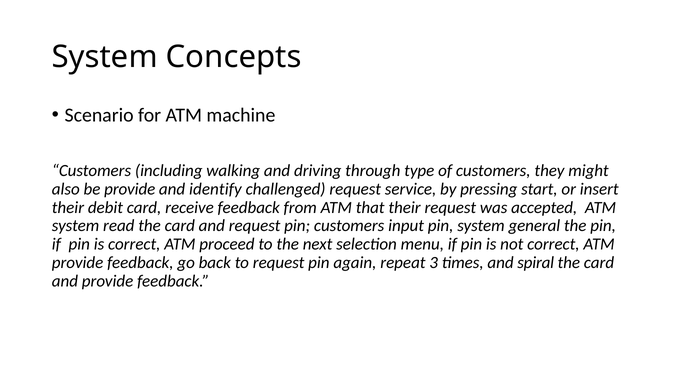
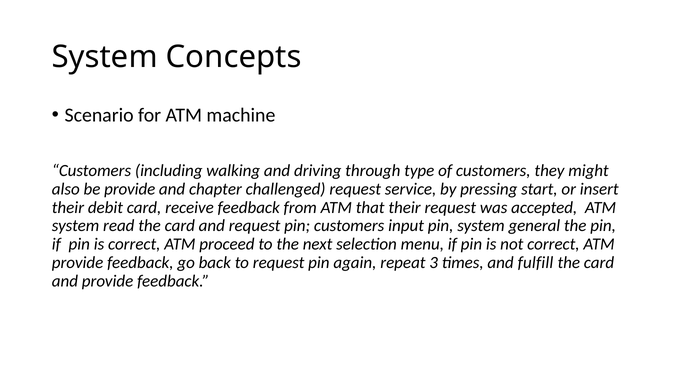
identify: identify -> chapter (215, 189)
spiral: spiral -> fulfill (536, 262)
